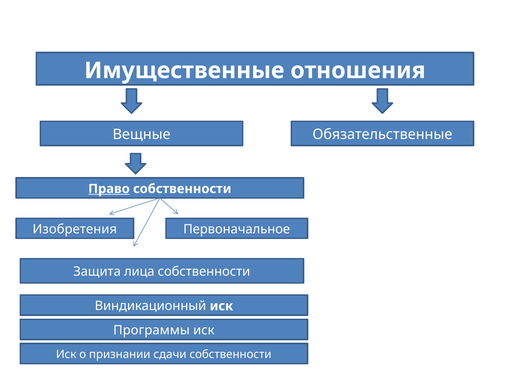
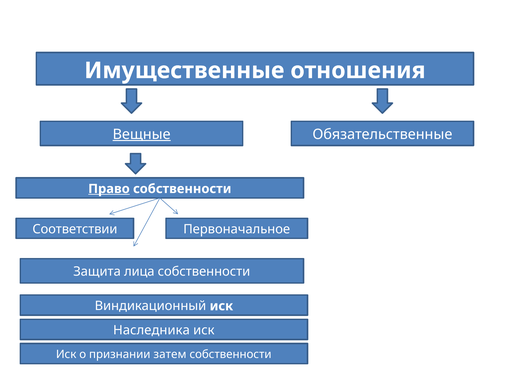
Вещные underline: none -> present (142, 135)
Изобретения: Изобретения -> Соответствии (75, 230)
Программы: Программы -> Наследника (151, 331)
сдачи: сдачи -> затем (170, 355)
